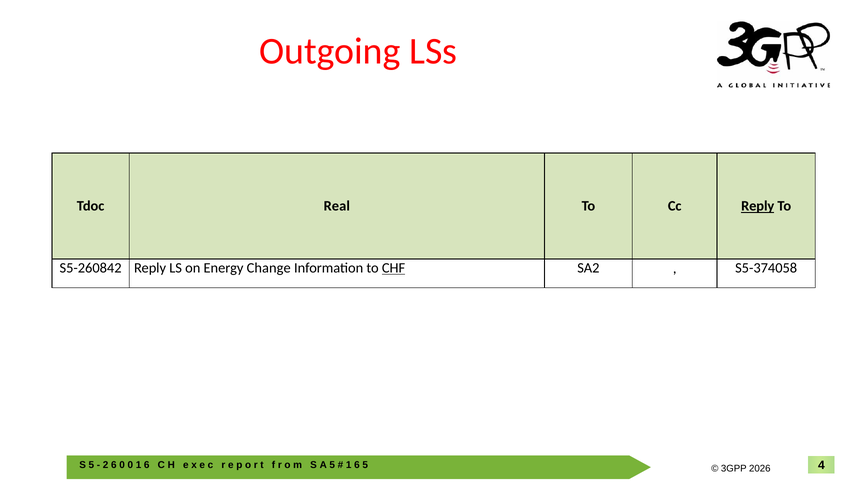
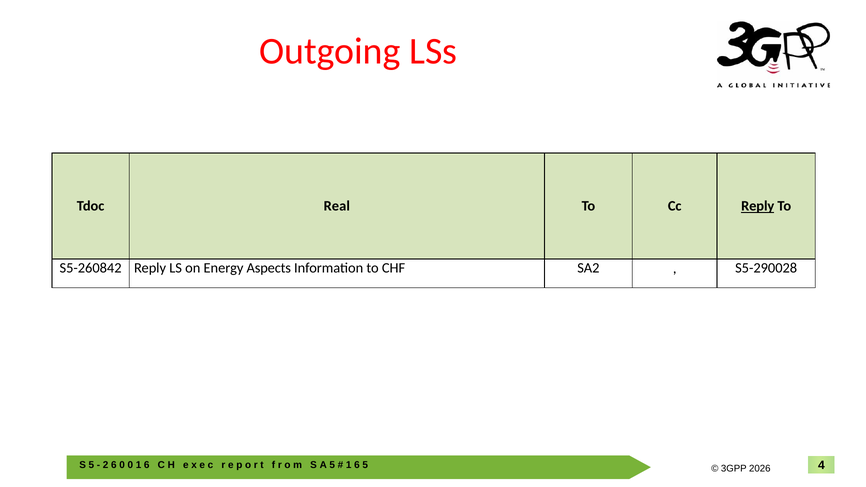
Change: Change -> Aspects (269, 268)
CHF underline: present -> none (394, 268)
S5-374058: S5-374058 -> S5-290028 (766, 268)
